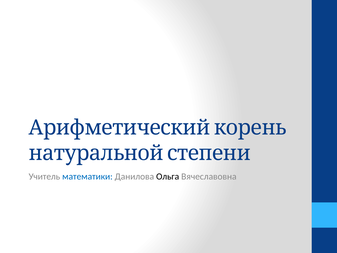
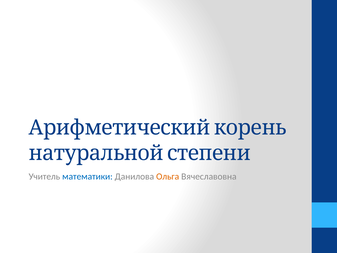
Ольга colour: black -> orange (168, 176)
